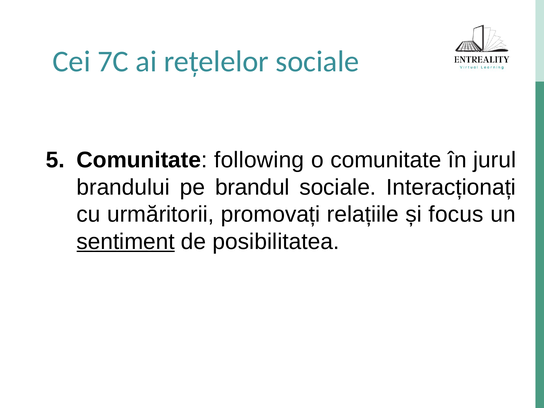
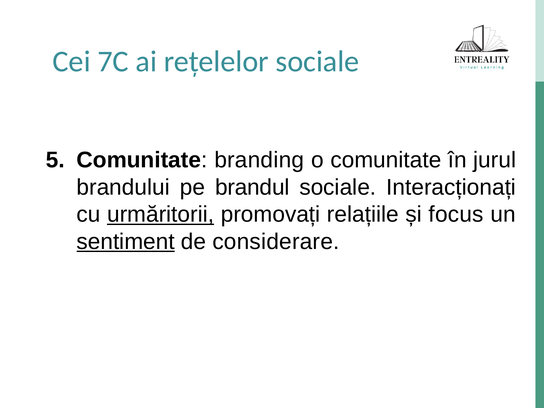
following: following -> branding (259, 160)
urmăritorii underline: none -> present (161, 215)
posibilitatea: posibilitatea -> considerare (276, 242)
